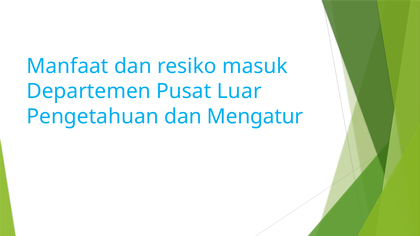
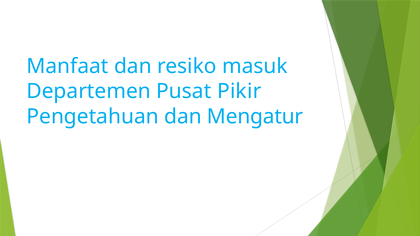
Luar: Luar -> Pikir (239, 91)
